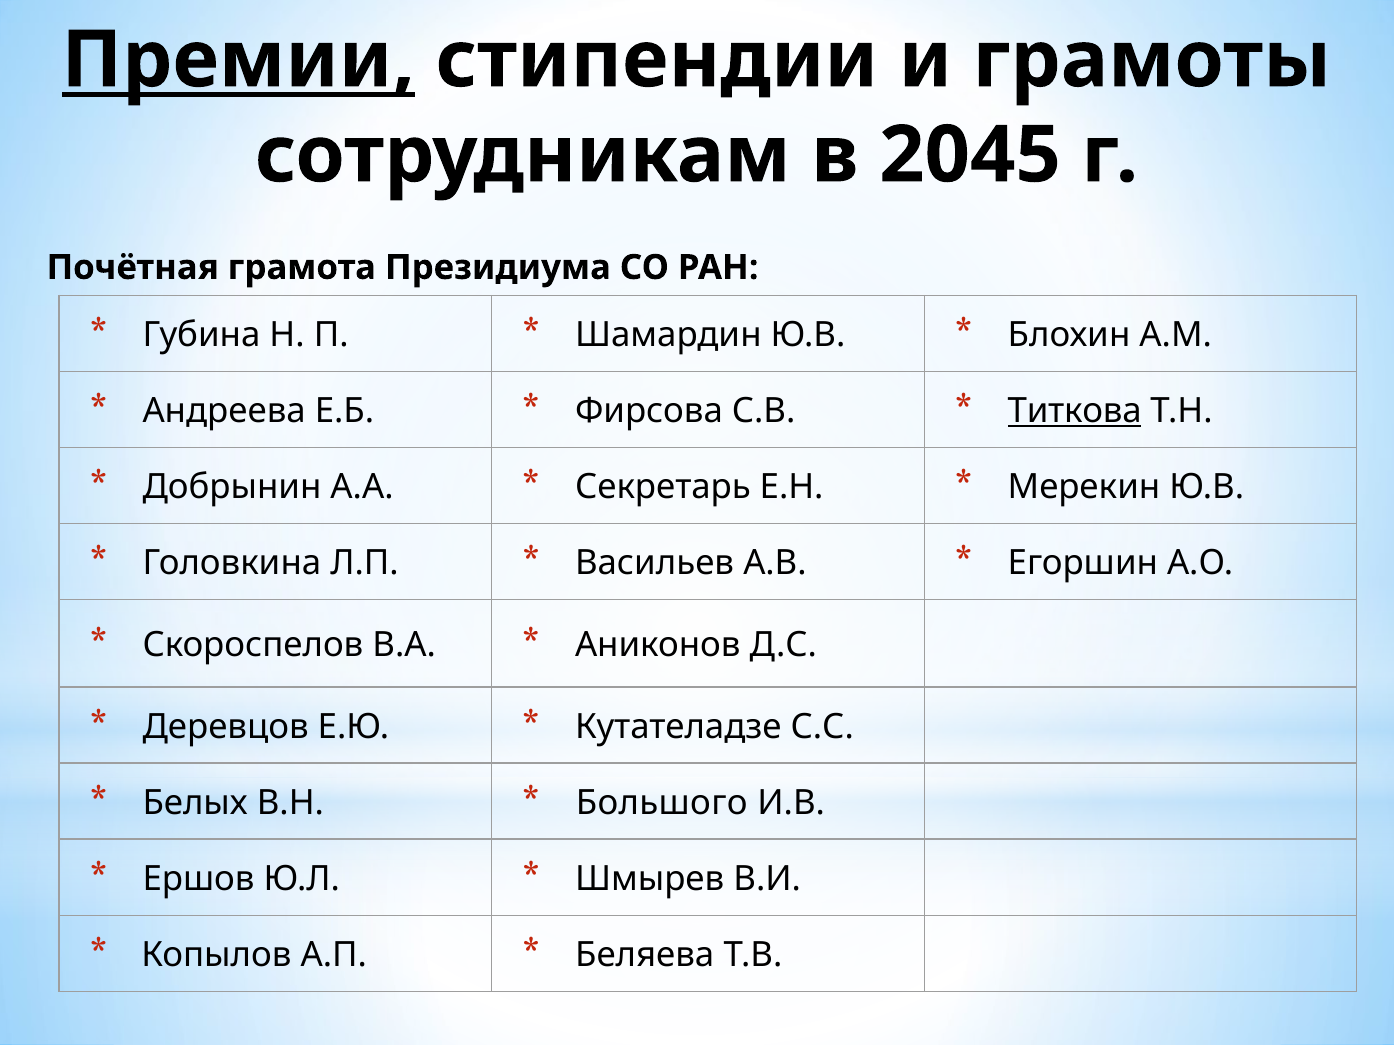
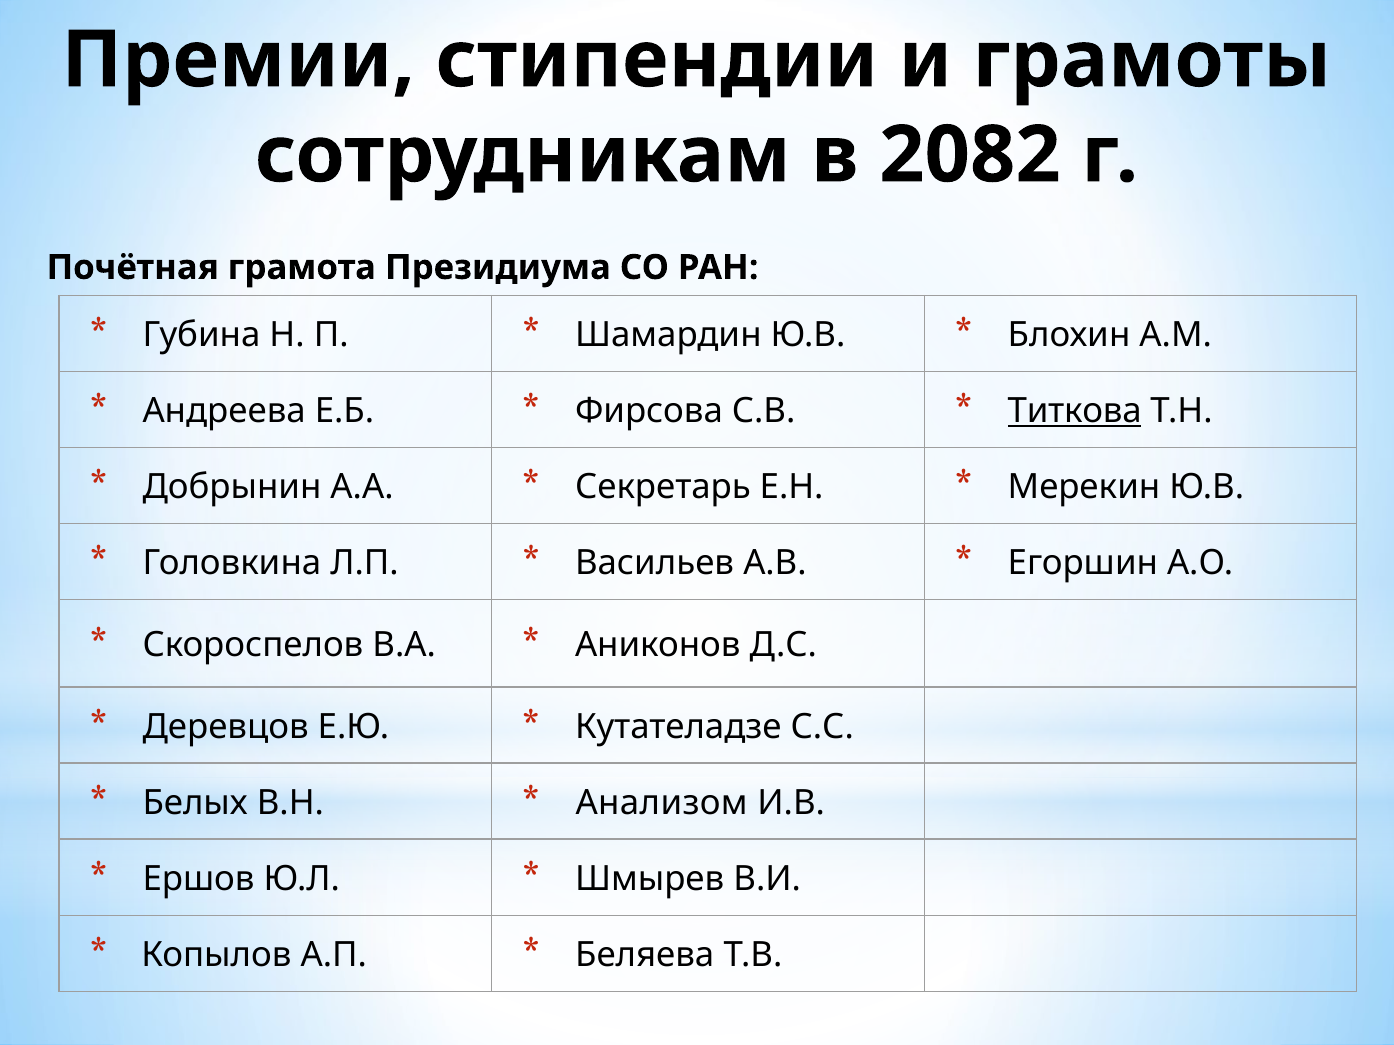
Премии underline: present -> none (238, 60)
2045: 2045 -> 2082 (970, 155)
Большого: Большого -> Анализом (662, 803)
